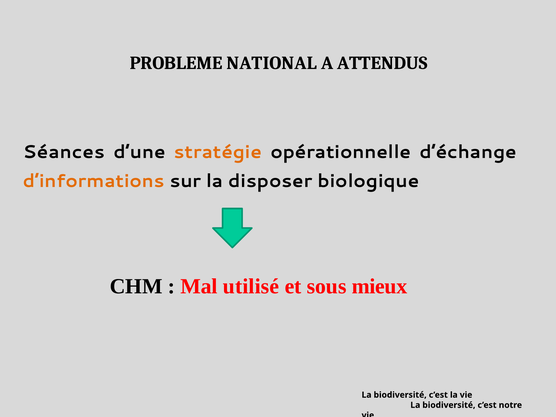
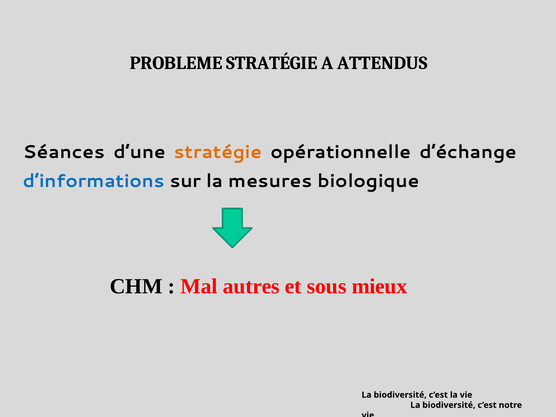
PROBLEME NATIONAL: NATIONAL -> STRATÉGIE (272, 63)
d’informations colour: orange -> blue (94, 181)
disposer: disposer -> mesures (270, 181)
utilisé: utilisé -> autres (251, 287)
